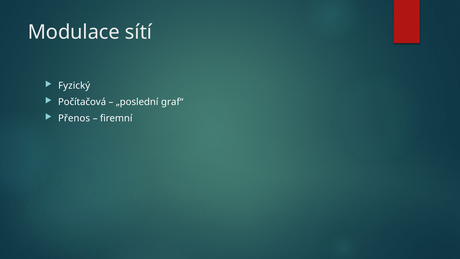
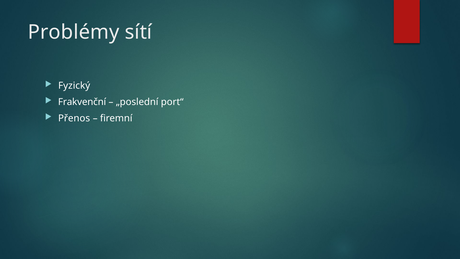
Modulace: Modulace -> Problémy (74, 32)
Počítačová: Počítačová -> Frakvenční (82, 102)
graf“: graf“ -> port“ (172, 102)
